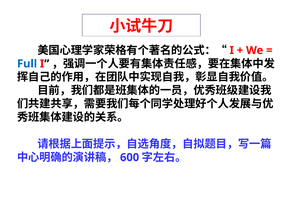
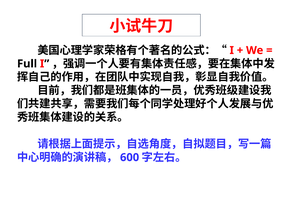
Full colour: blue -> black (27, 64)
